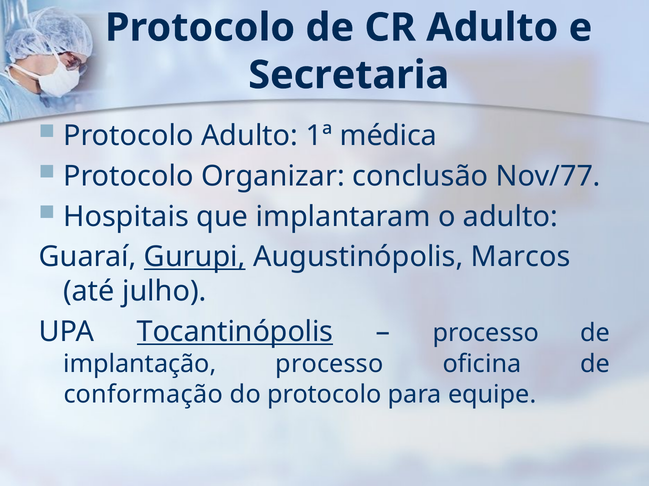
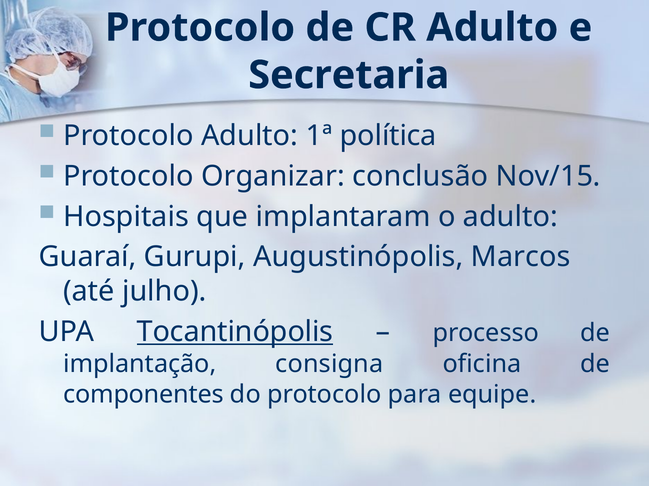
médica: médica -> política (388, 136)
Nov/77: Nov/77 -> Nov/15 (548, 176)
Gurupi underline: present -> none (195, 257)
implantação processo: processo -> consigna (329, 365)
conformação: conformação -> componentes (143, 395)
